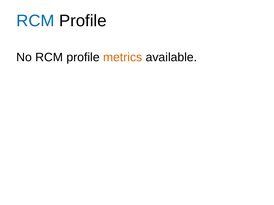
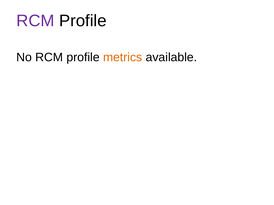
RCM colour: blue -> purple (35, 21)
